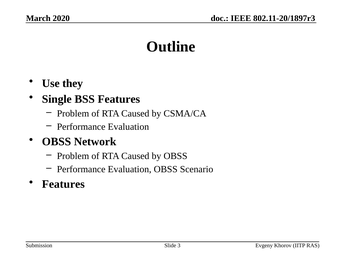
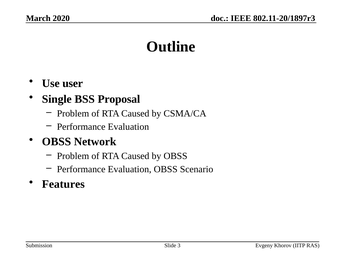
they: they -> user (73, 83)
BSS Features: Features -> Proposal (119, 99)
